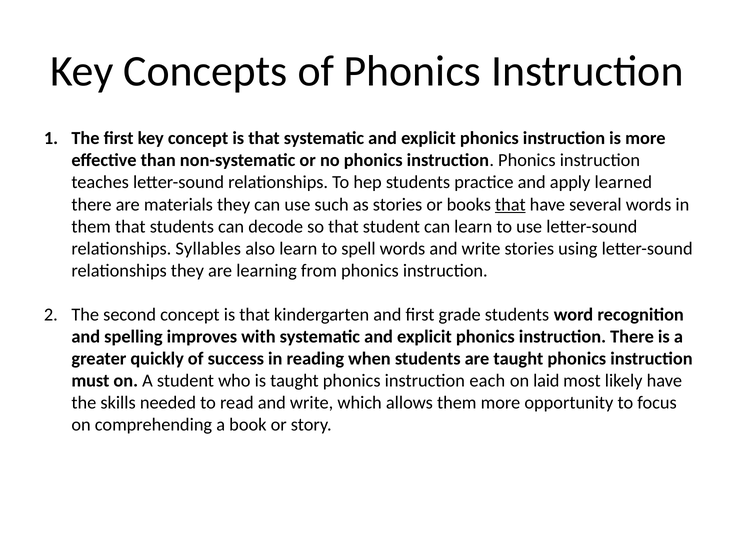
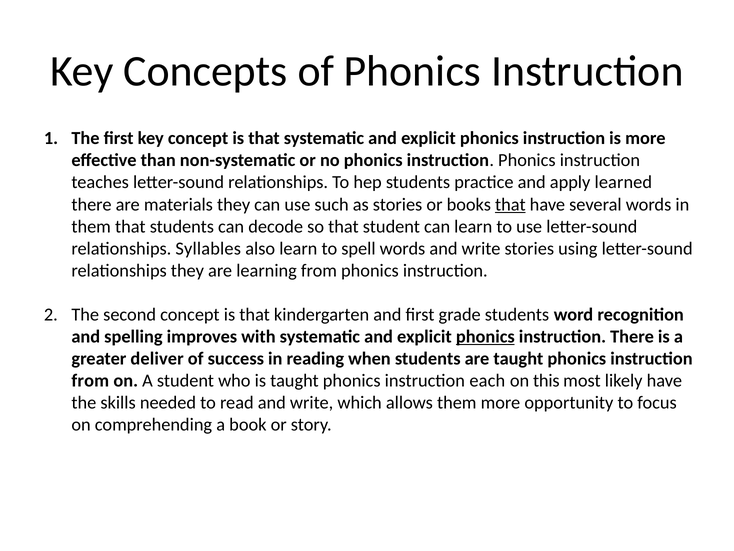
phonics underline: none -> present (485, 336)
quickly: quickly -> deliver (157, 358)
must: must -> from (90, 380)
laid: laid -> this (546, 380)
